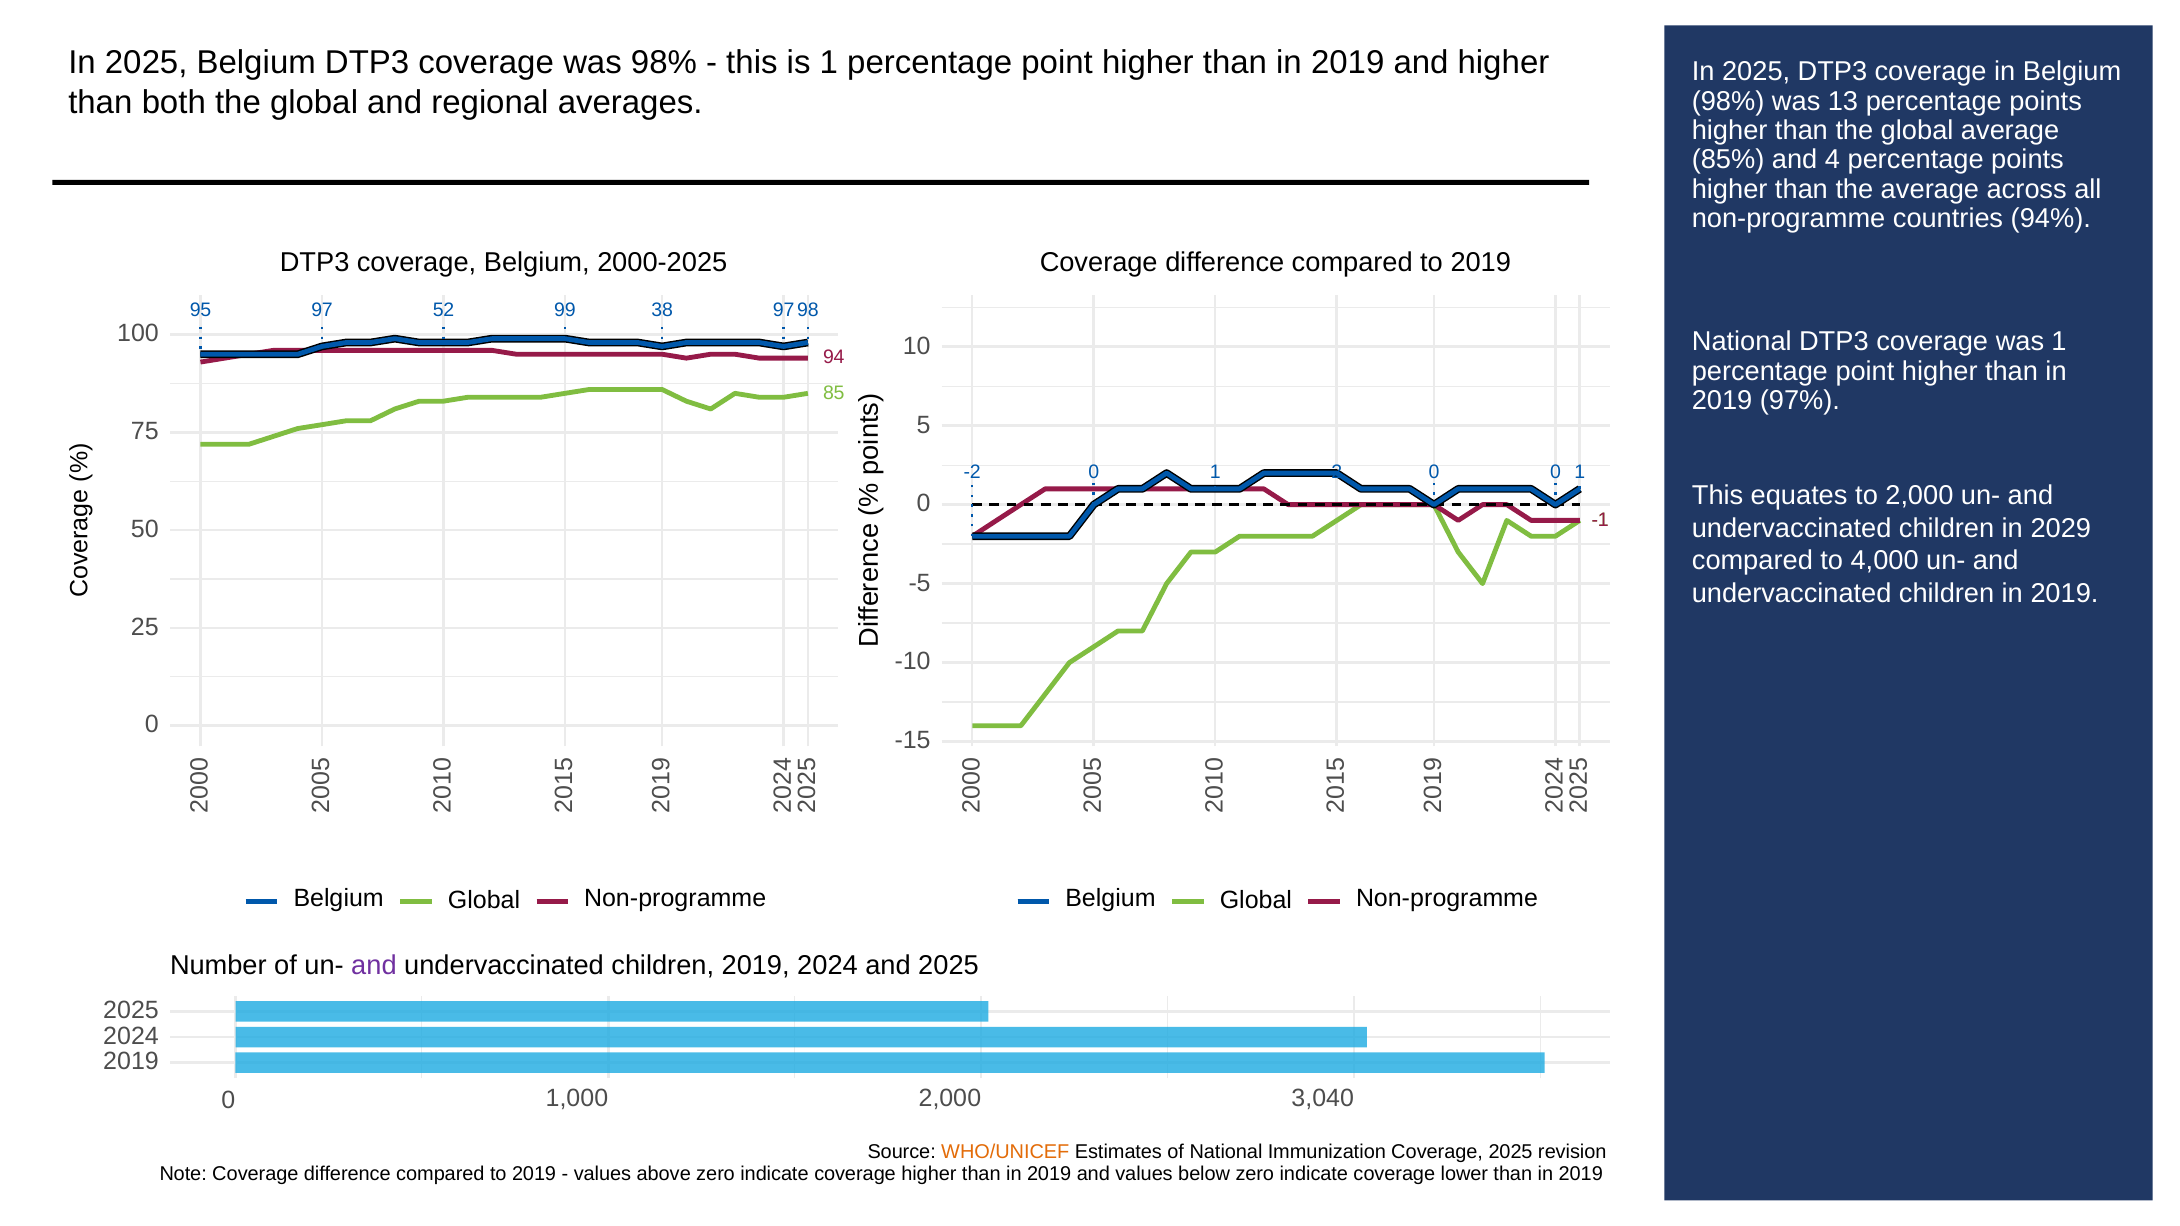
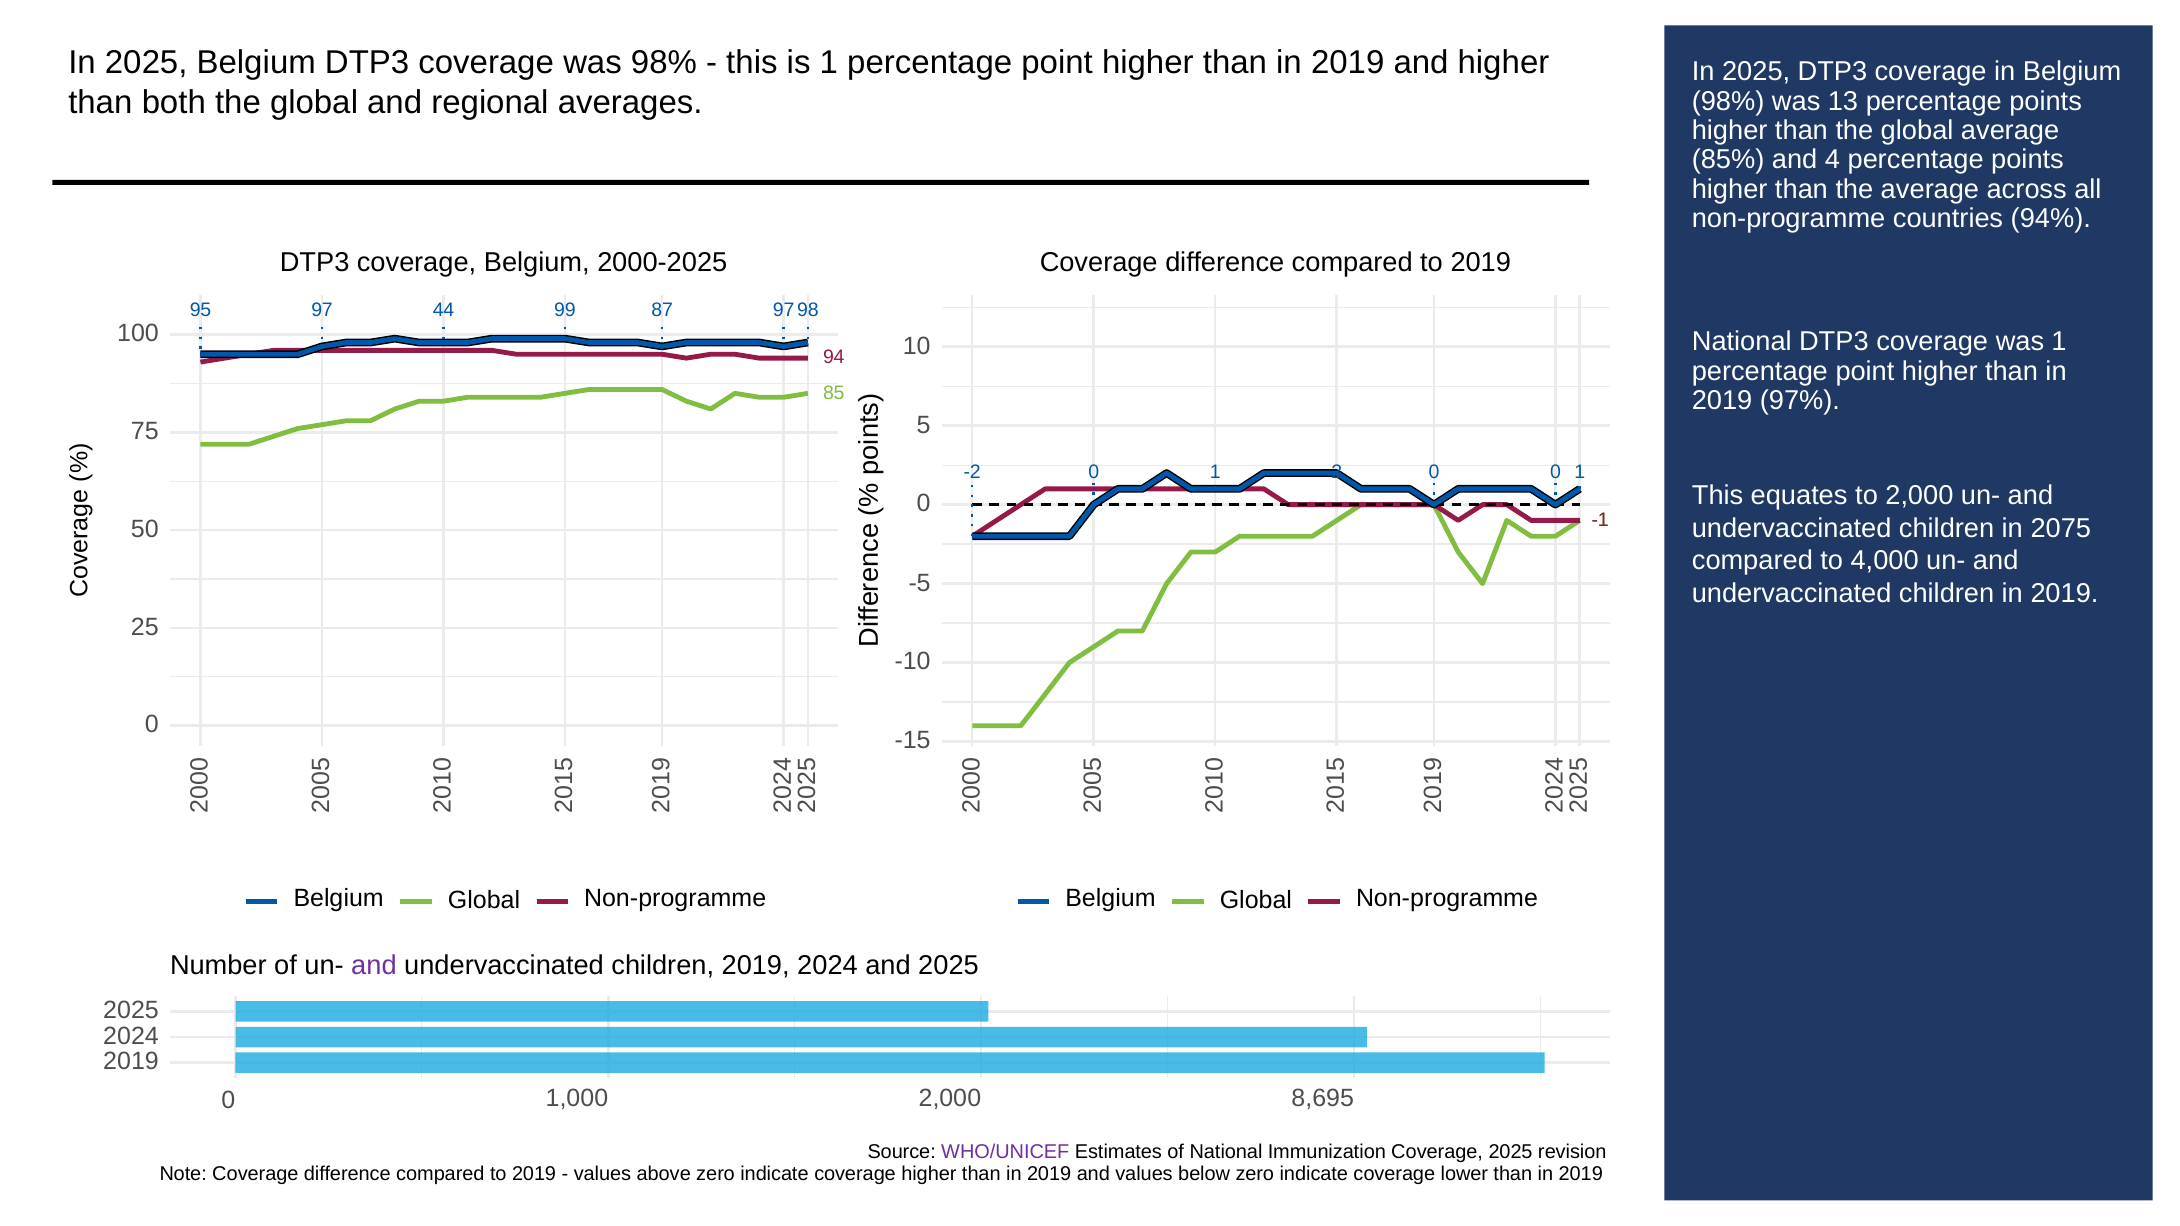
52: 52 -> 44 (444, 310)
38: 38 -> 87 (662, 310)
2029: 2029 -> 2075 (2061, 528)
3,040: 3,040 -> 8,695 (1323, 1098)
WHO/UNICEF colour: orange -> purple (1005, 1152)
